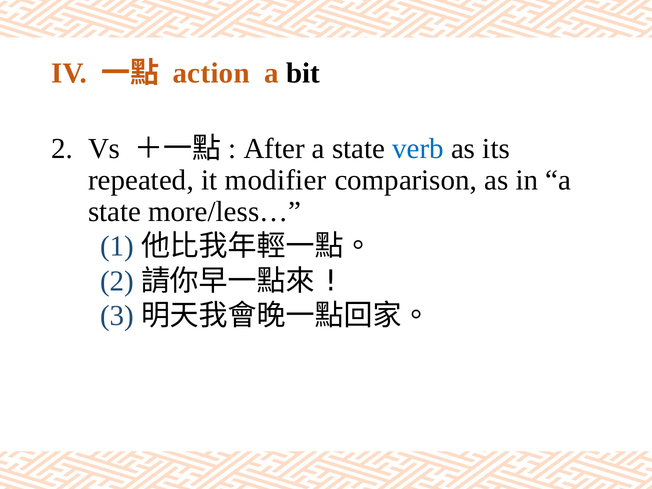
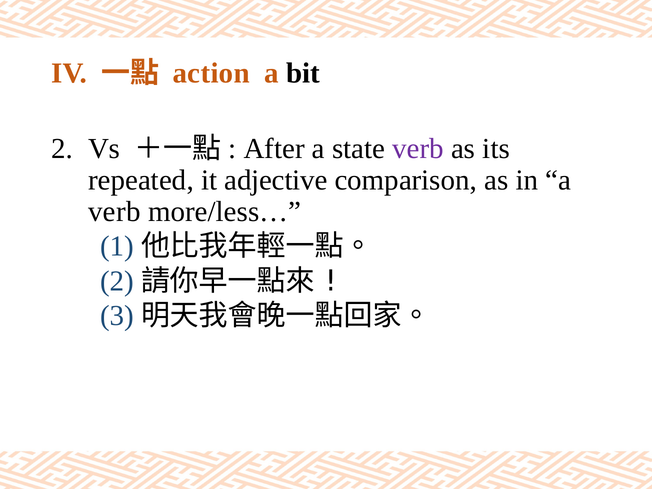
verb colour: blue -> purple (418, 149)
modifier: modifier -> adjective (276, 180)
state: state -> verb (114, 212)
